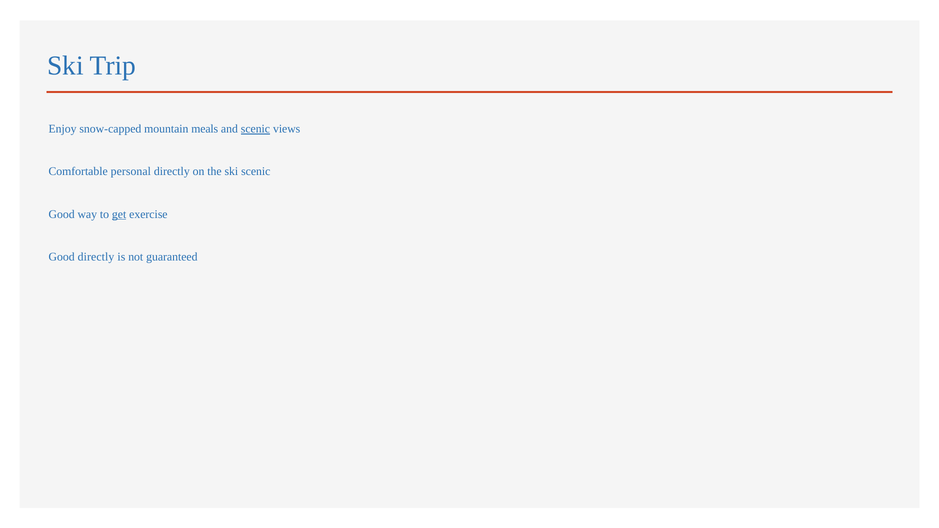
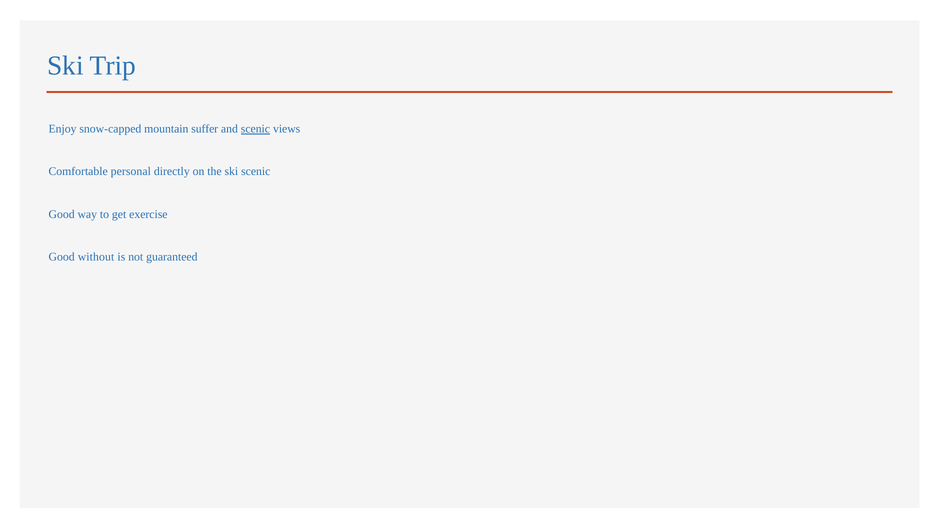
meals: meals -> suffer (205, 129)
get underline: present -> none (119, 214)
Good directly: directly -> without (96, 257)
